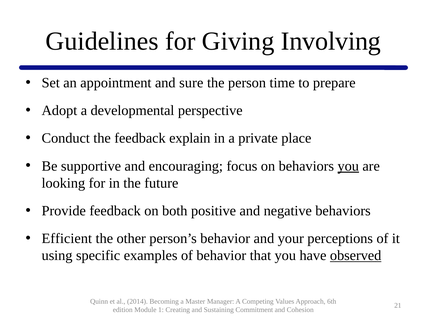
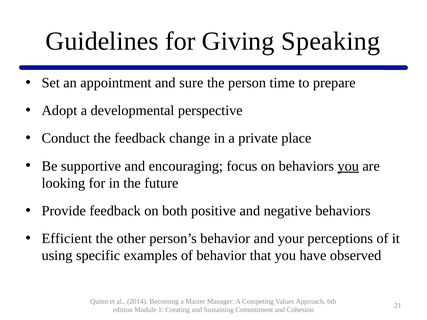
Involving: Involving -> Speaking (331, 41)
explain: explain -> change (190, 138)
observed underline: present -> none (356, 256)
